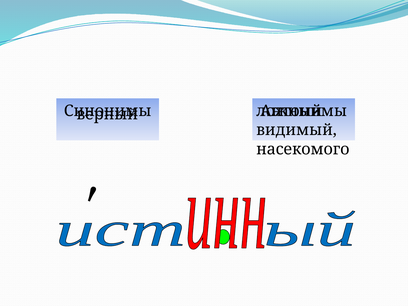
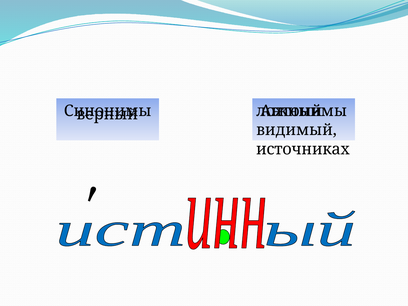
насекомого: насекомого -> источниках (303, 149)
